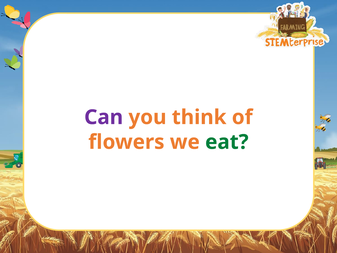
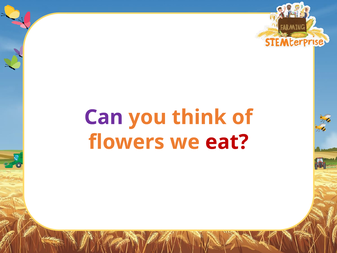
eat colour: green -> red (227, 142)
